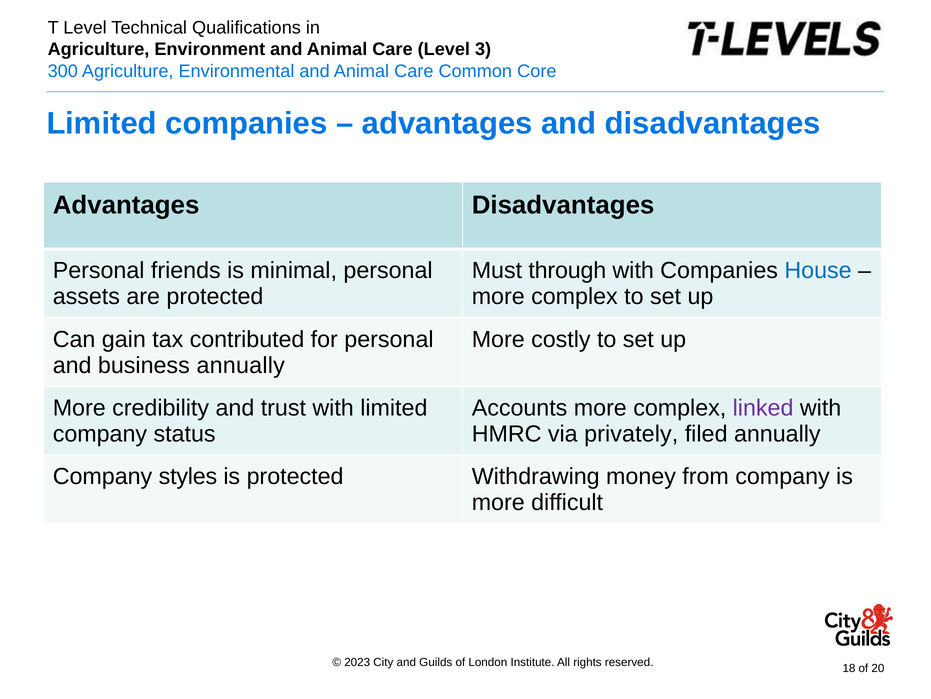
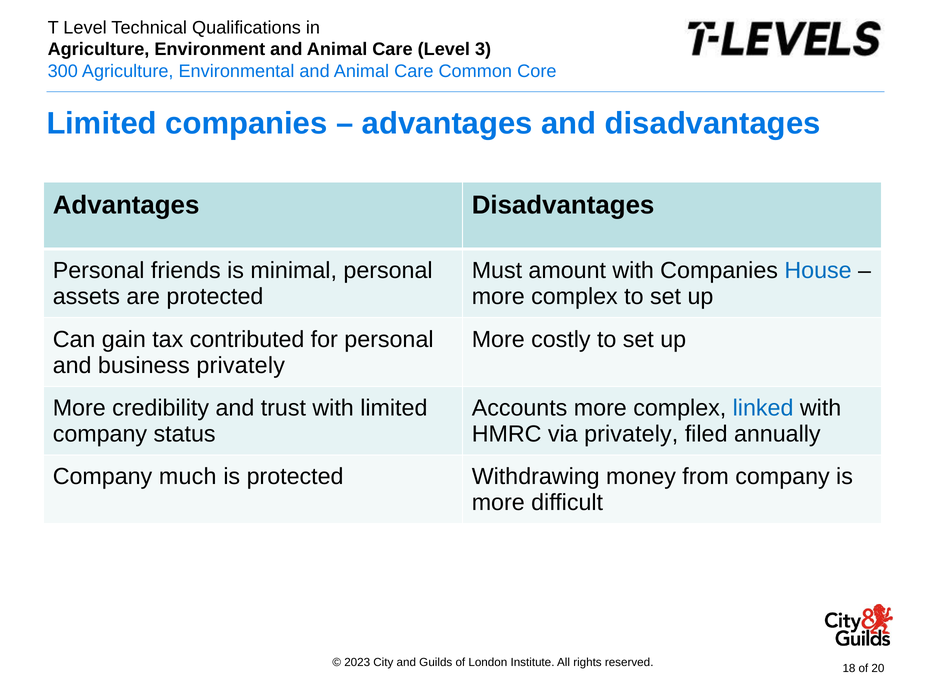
through: through -> amount (567, 270)
business annually: annually -> privately (241, 365)
linked colour: purple -> blue (763, 408)
styles: styles -> much (188, 476)
